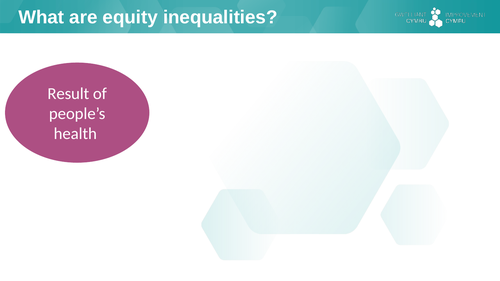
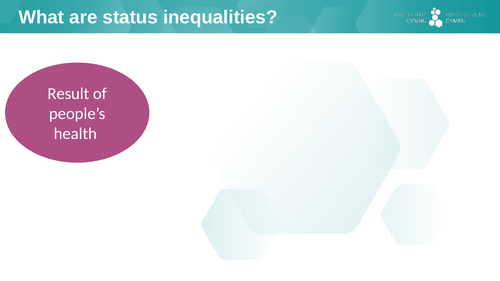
equity: equity -> status (130, 17)
